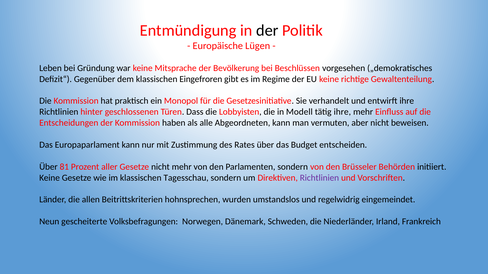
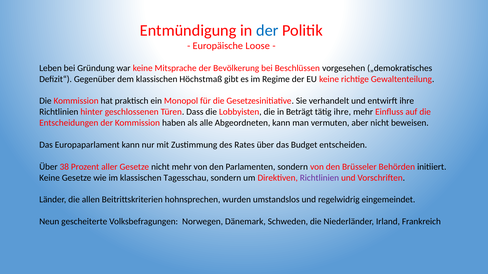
der colour: black -> blue (267, 31)
Lügen: Lügen -> Loose (258, 46)
Eingefroren: Eingefroren -> Höchstmaß (201, 79)
Modell: Modell -> Beträgt (299, 112)
81: 81 -> 38 (64, 167)
